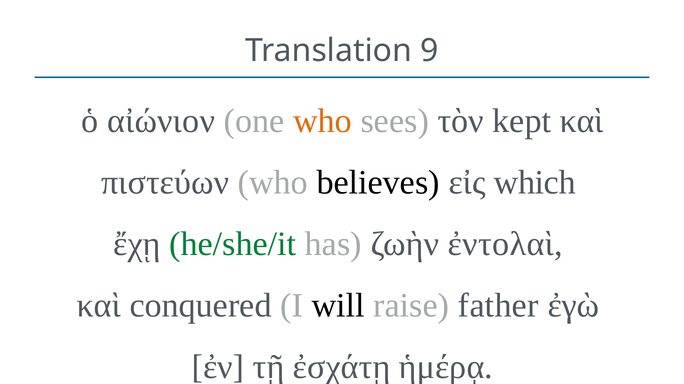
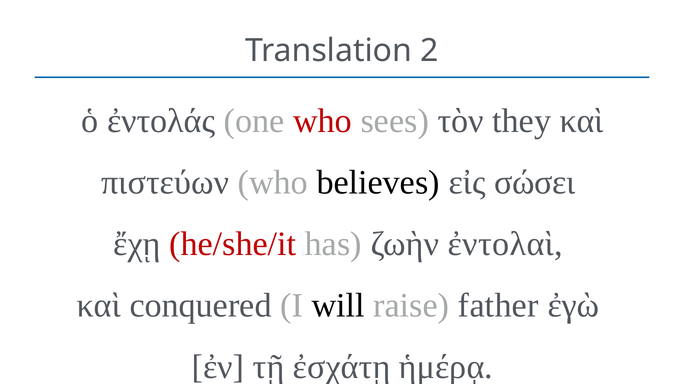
9: 9 -> 2 (430, 51)
αἰώνιον: αἰώνιον -> ἐντολάς (161, 121)
who colour: orange -> red (323, 121)
kept: kept -> they (522, 121)
which: which -> σώσει (535, 183)
he/she/it colour: green -> red (233, 245)
